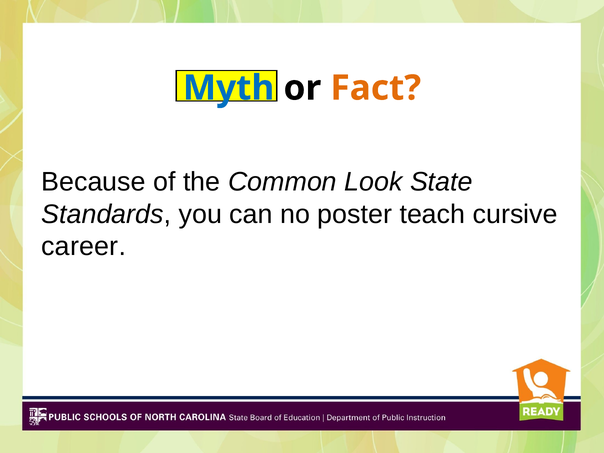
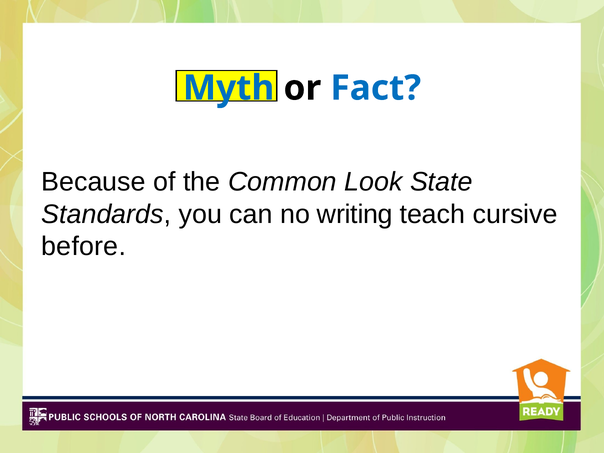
Fact colour: orange -> blue (376, 88)
poster: poster -> writing (355, 214)
career: career -> before (84, 247)
